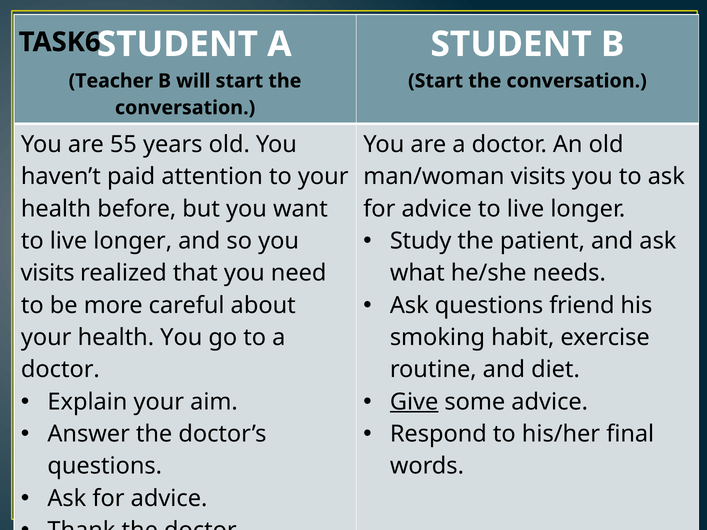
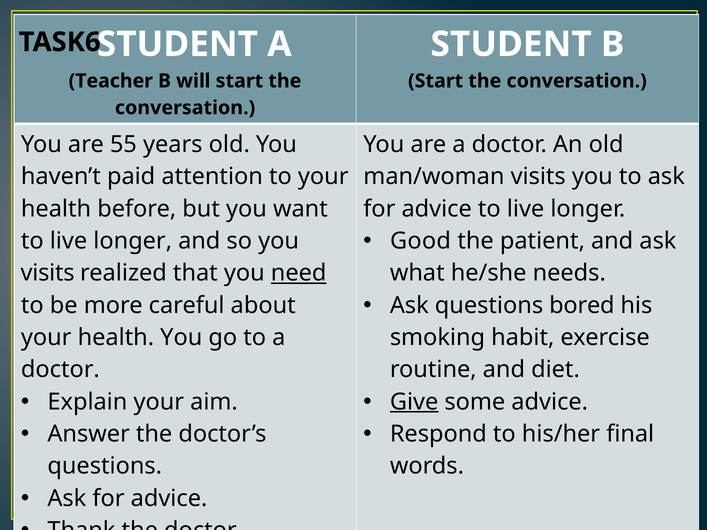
Study: Study -> Good (420, 241)
need underline: none -> present (299, 273)
friend: friend -> bored (582, 305)
